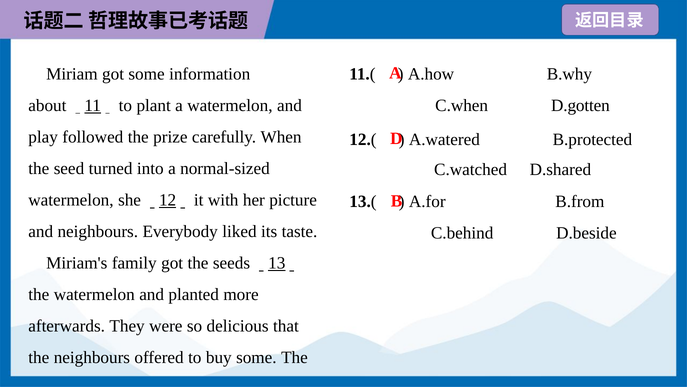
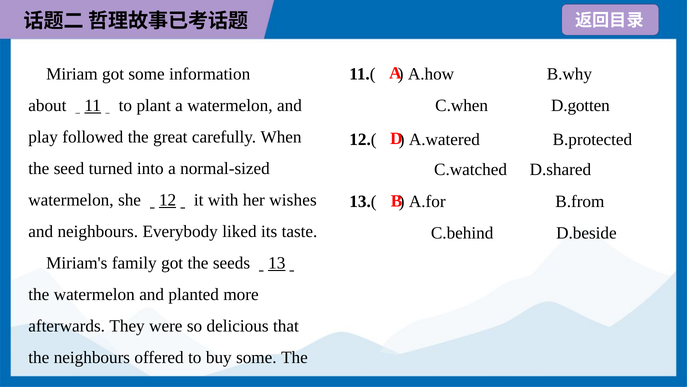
prize: prize -> great (170, 137)
picture: picture -> wishes (293, 200)
